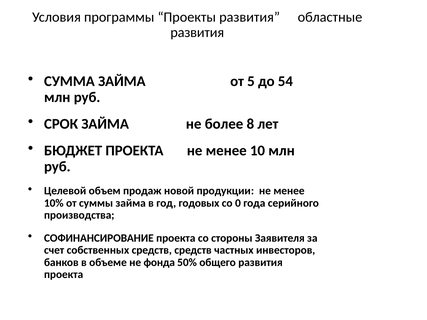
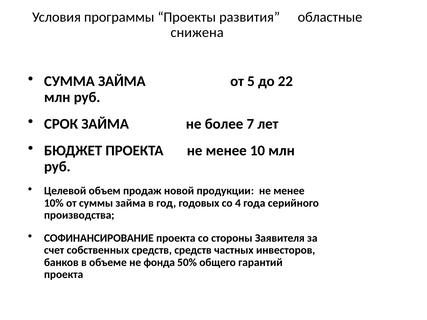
развития: развития -> снижена (197, 32)
54: 54 -> 22 (285, 81)
8: 8 -> 7 (250, 124)
0: 0 -> 4 (238, 203)
общего развития: развития -> гарантий (260, 263)
